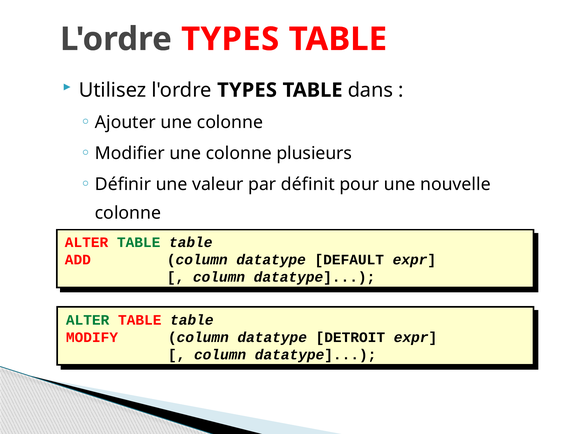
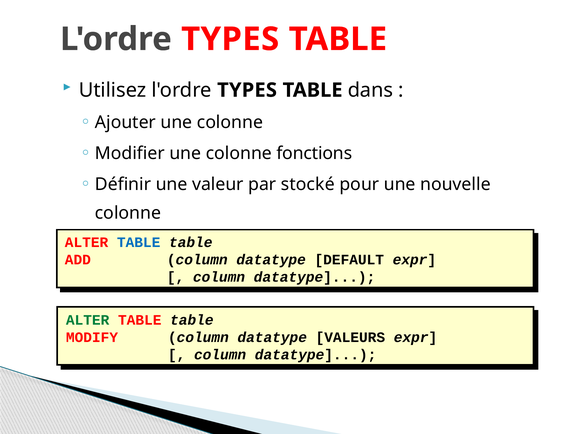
plusieurs: plusieurs -> fonctions (314, 153)
définit: définit -> stocké (308, 184)
TABLE colour: green -> blue (139, 242)
DETROIT: DETROIT -> VALEURS (350, 338)
